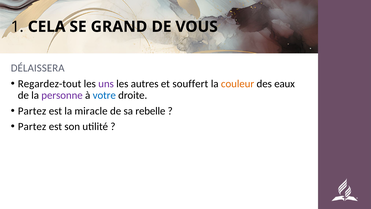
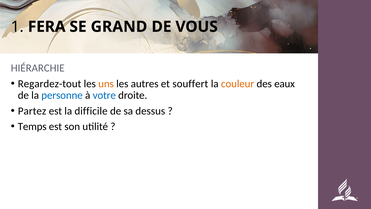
CELA: CELA -> FERA (47, 27)
DÉLAISSERA: DÉLAISSERA -> HIÉRARCHIE (38, 68)
uns colour: purple -> orange (106, 84)
personne colour: purple -> blue (62, 95)
miracle: miracle -> difficile (91, 111)
rebelle: rebelle -> dessus (150, 111)
Partez: Partez -> Temps (32, 126)
